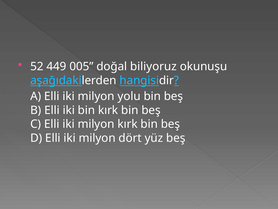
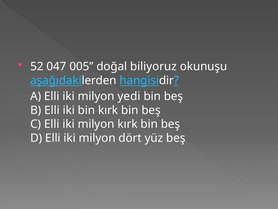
449: 449 -> 047 (56, 66)
yolu: yolu -> yedi (129, 96)
